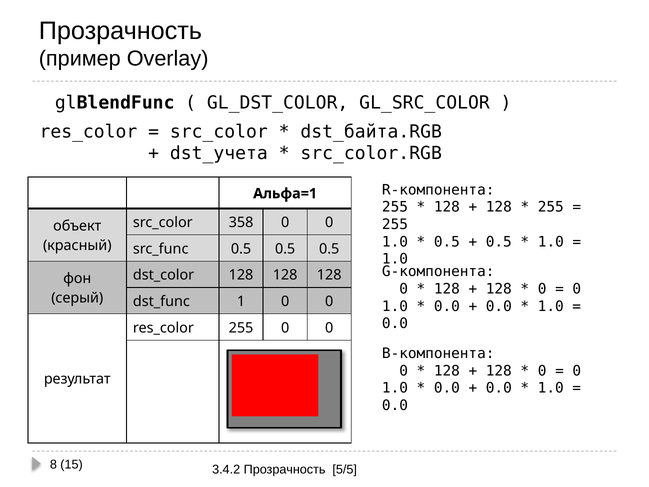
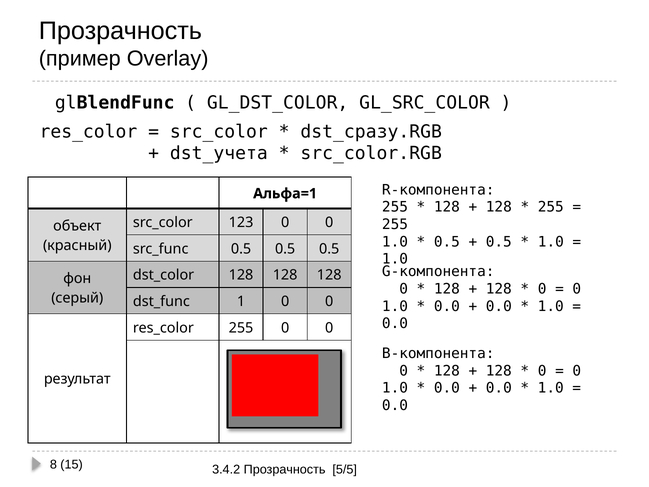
dst_байта.RGB: dst_байта.RGB -> dst_сразу.RGB (371, 132)
358: 358 -> 123 (241, 222)
